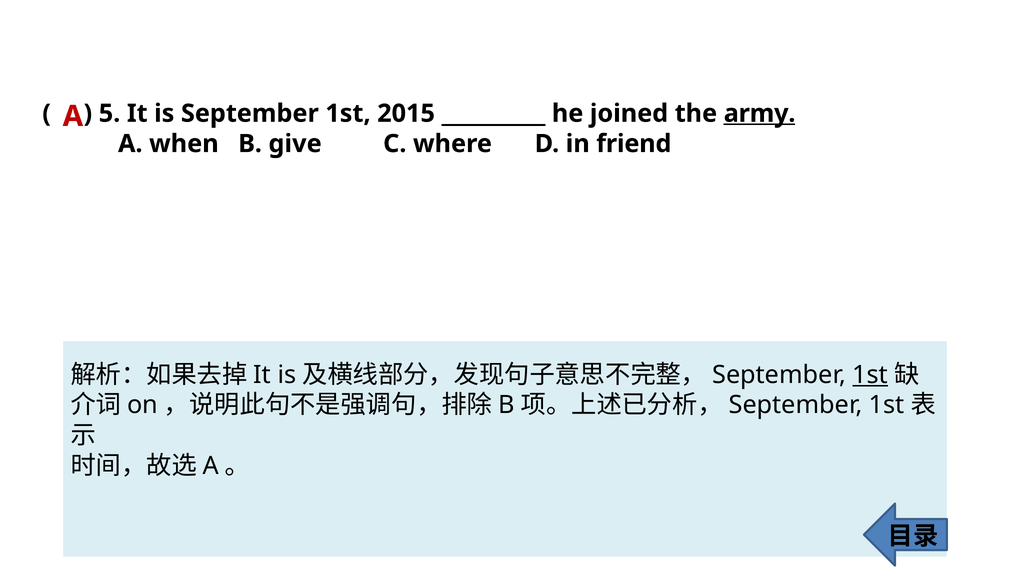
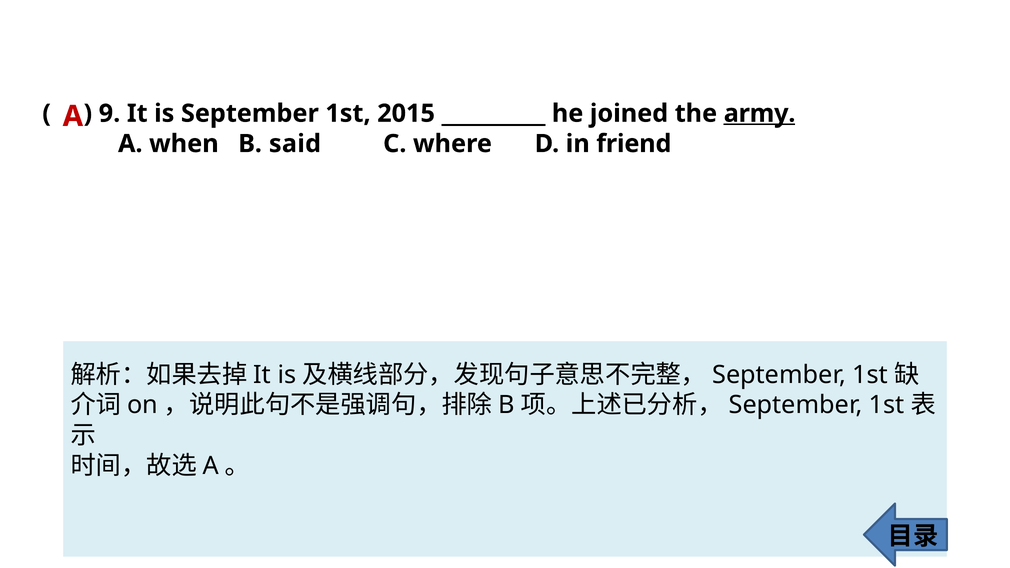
5: 5 -> 9 (110, 113)
give: give -> said (295, 144)
1st underline: present -> none (870, 375)
